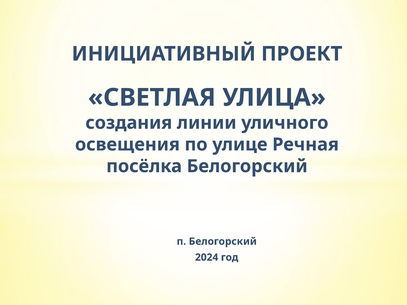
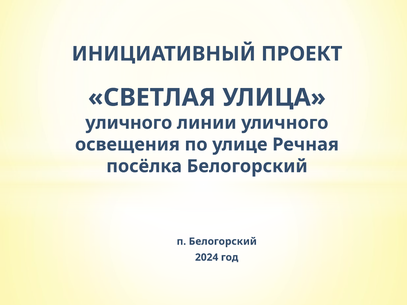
создания: создания -> уличного (129, 123)
